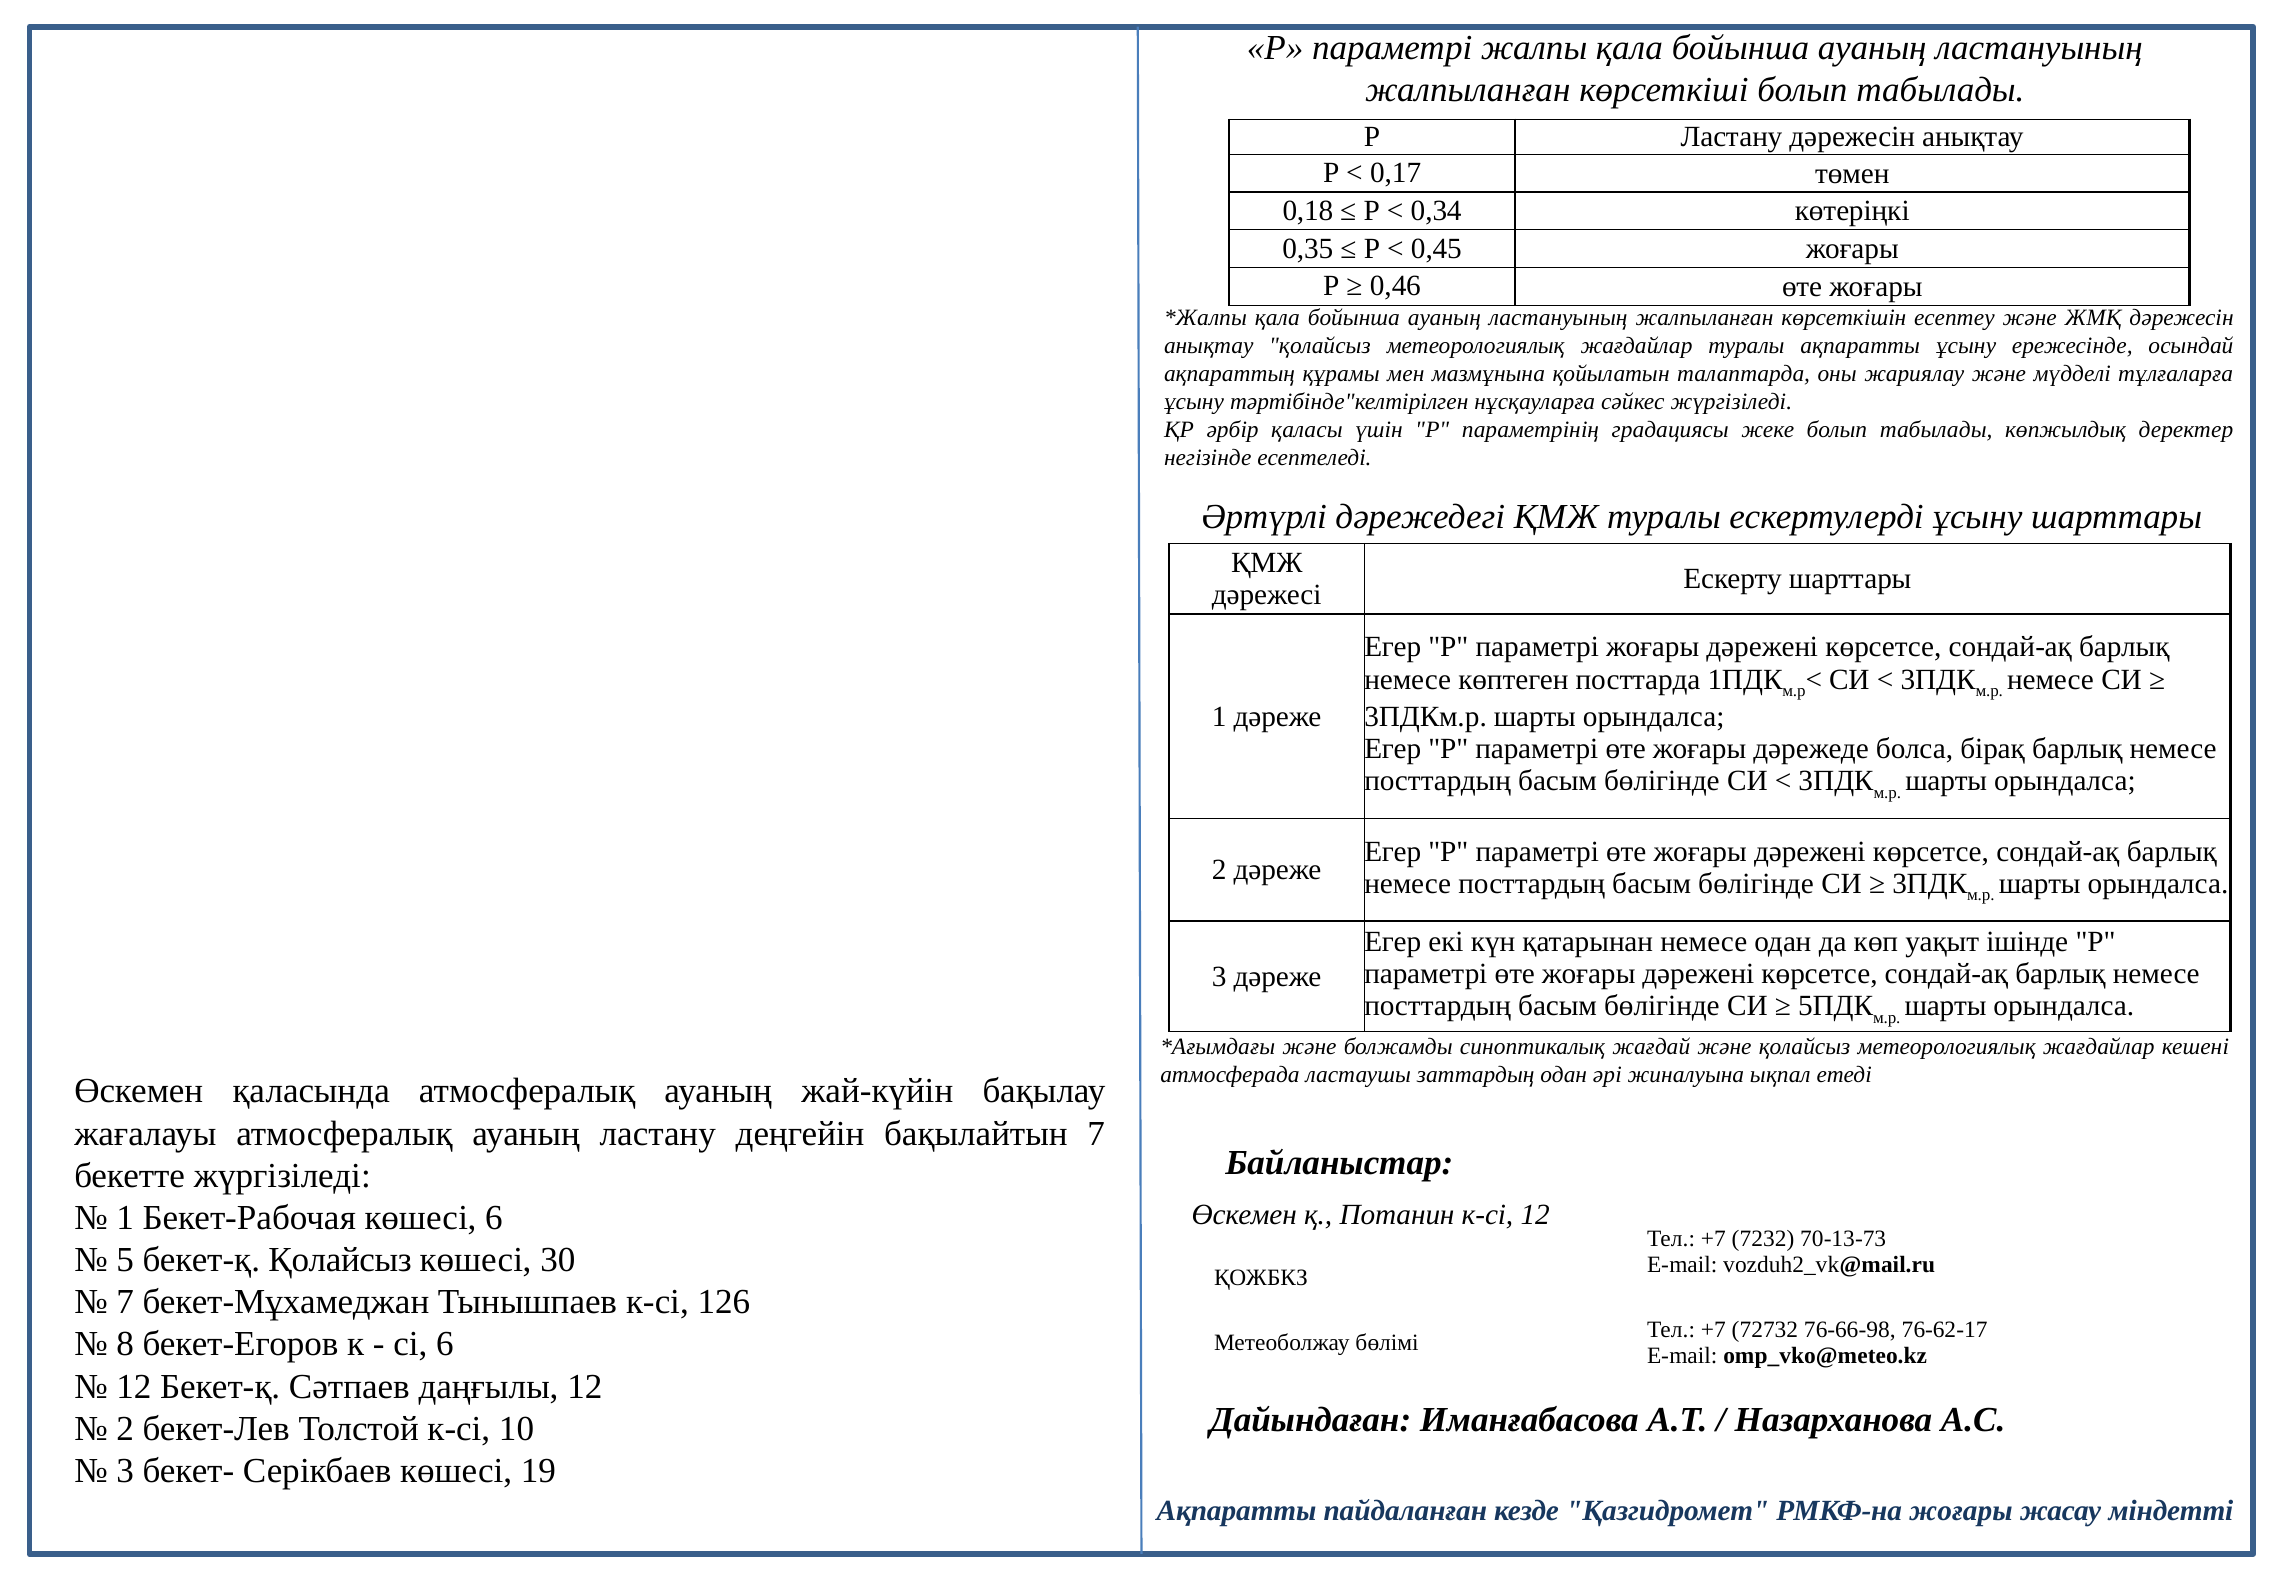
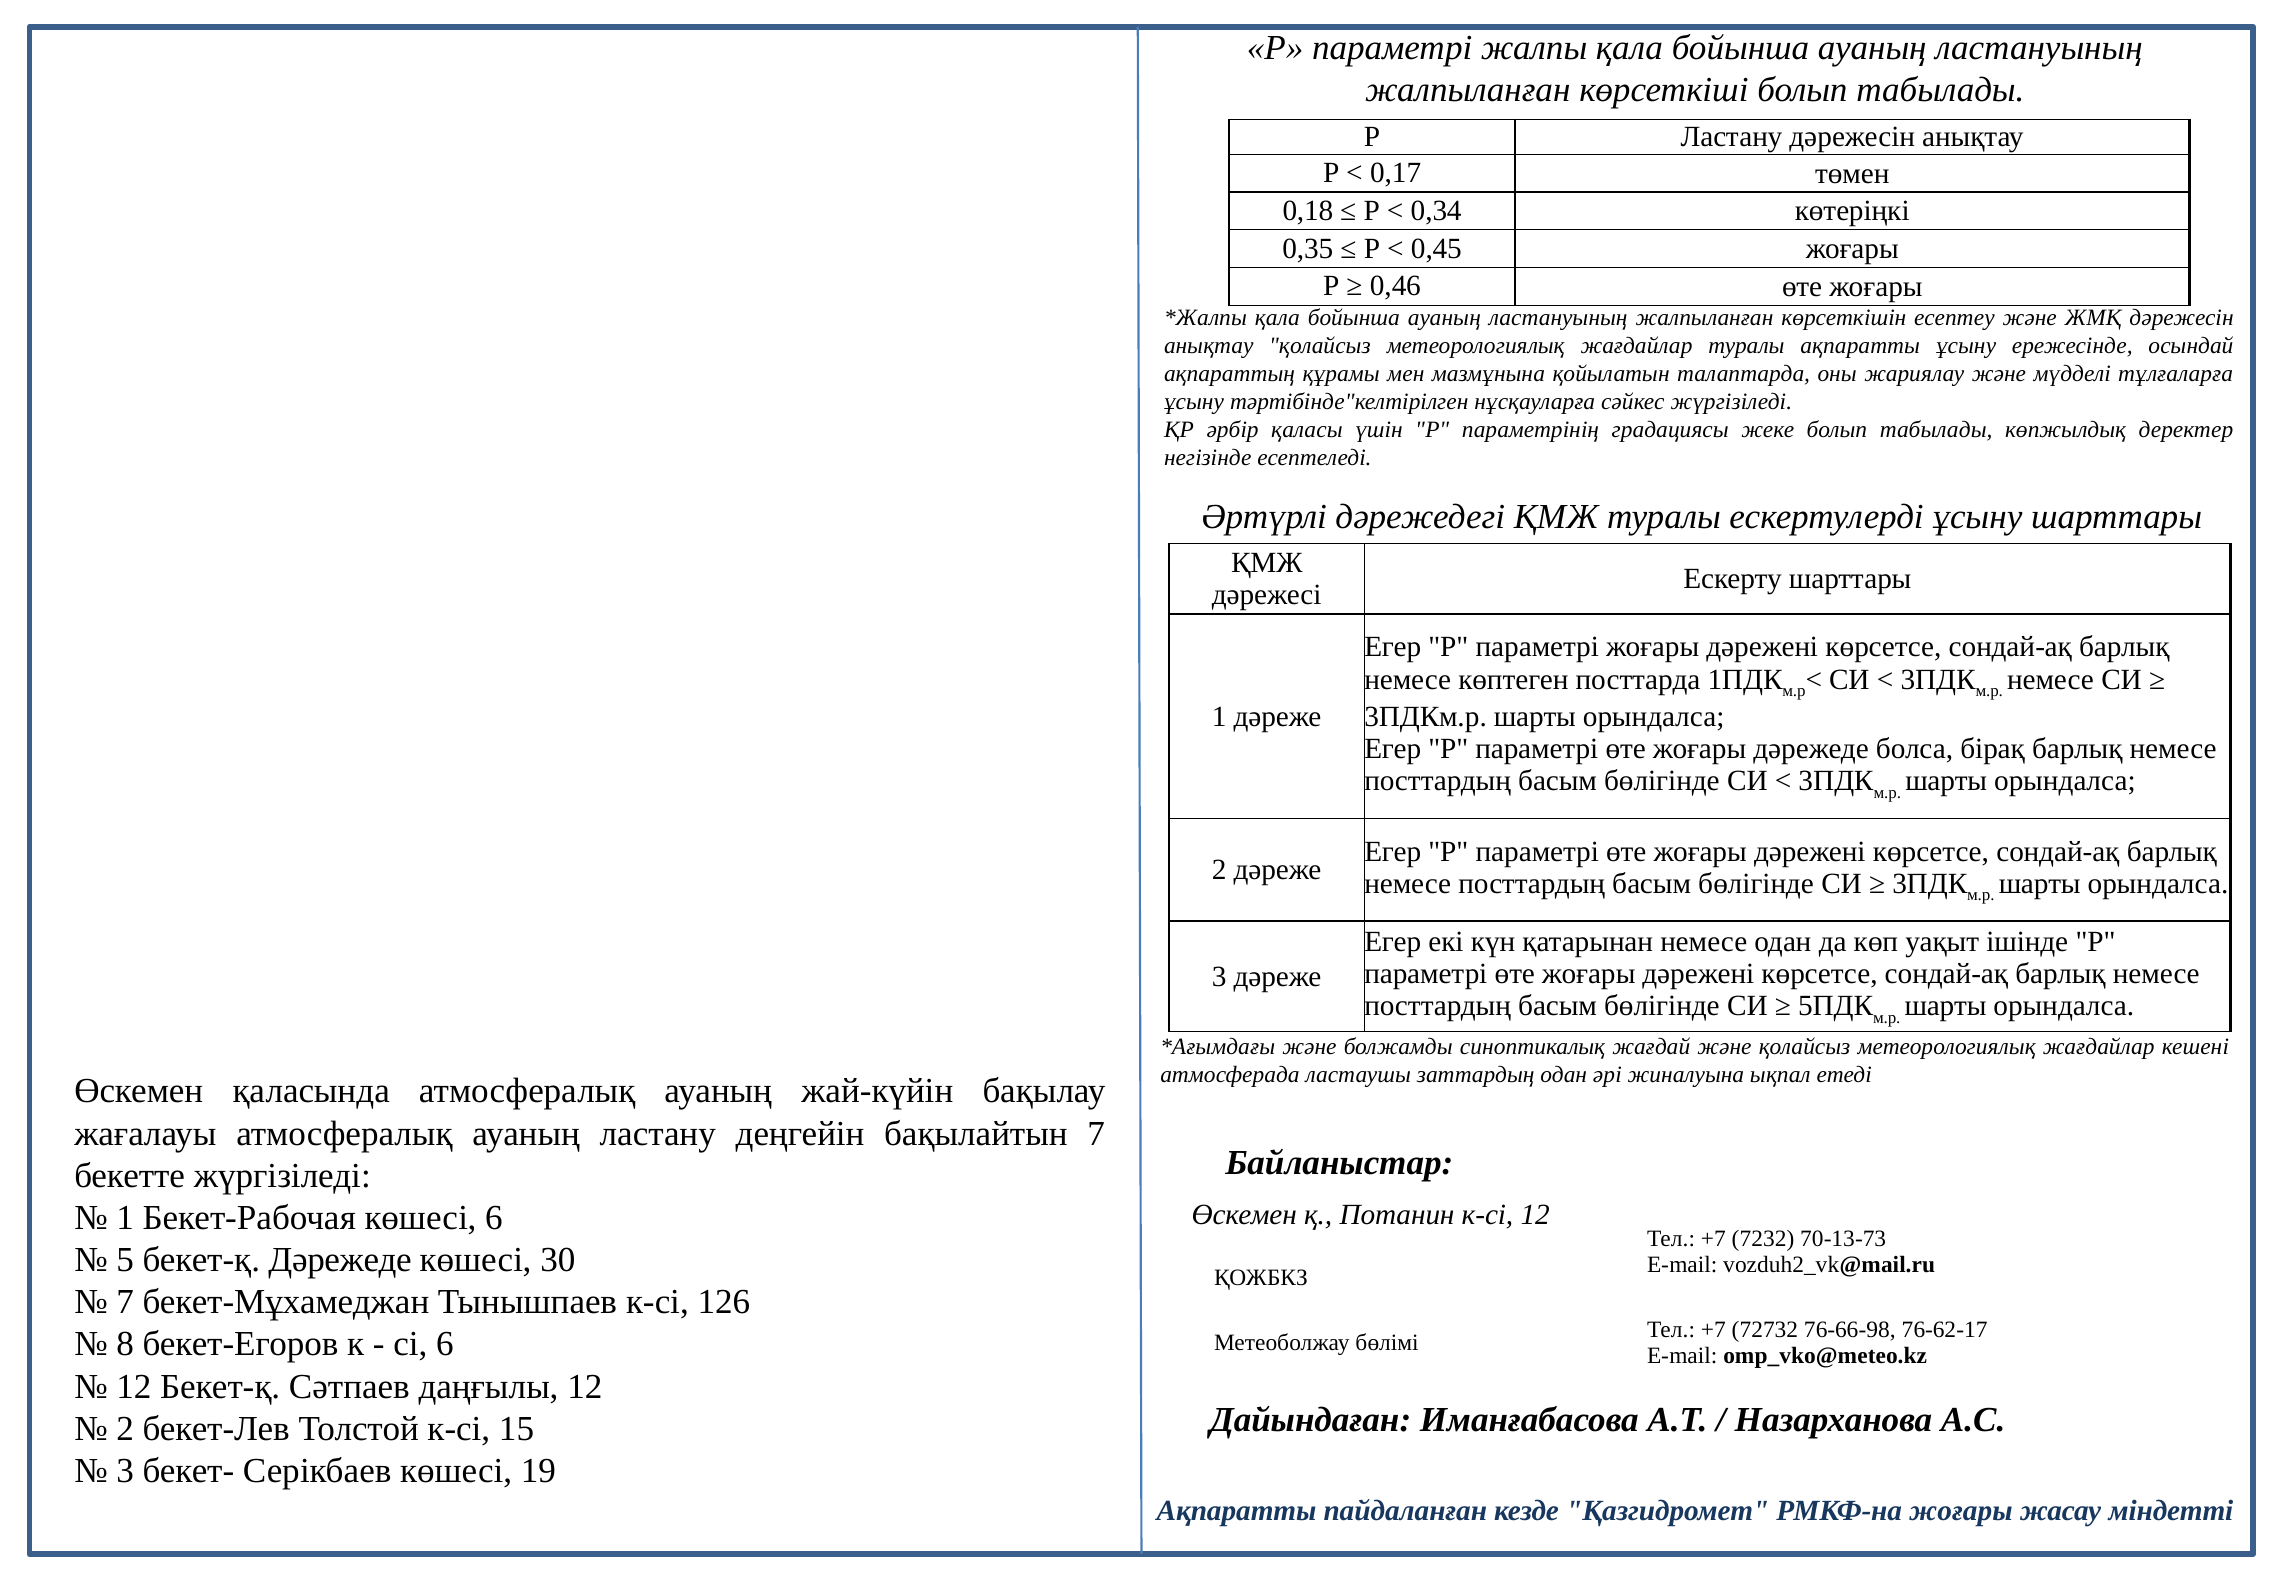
бекет-қ Қолайсыз: Қолайсыз -> Дәрежеде (340, 1260)
10: 10 -> 15 (517, 1428)
